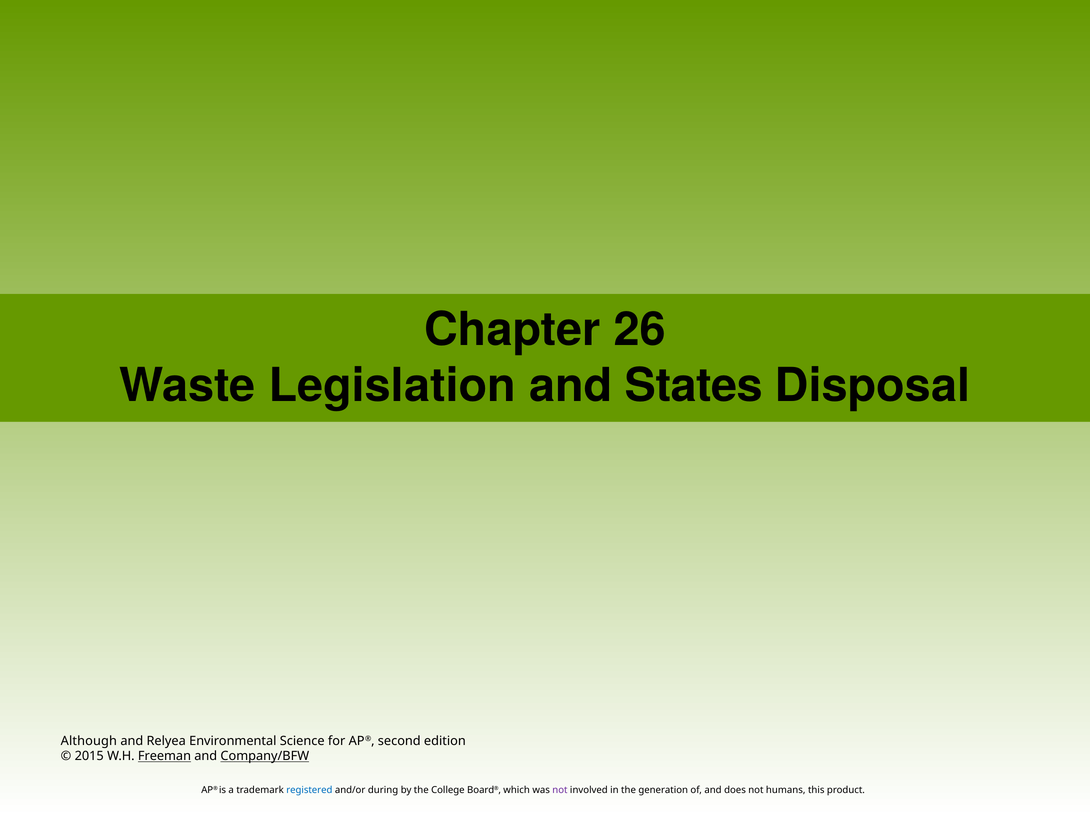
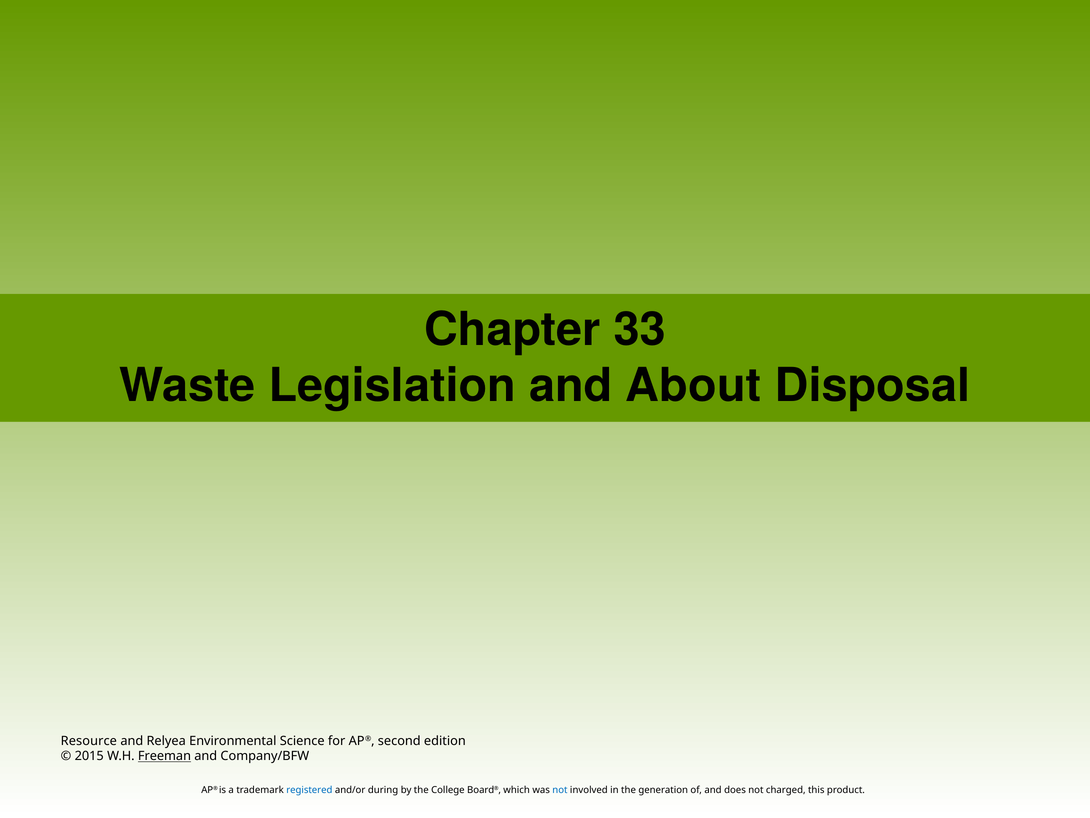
26: 26 -> 33 (640, 329)
States: States -> About (693, 386)
Although: Although -> Resource (89, 740)
Company/BFW underline: present -> none (265, 756)
not colour: purple -> blue (560, 789)
humans: humans -> charged (786, 789)
